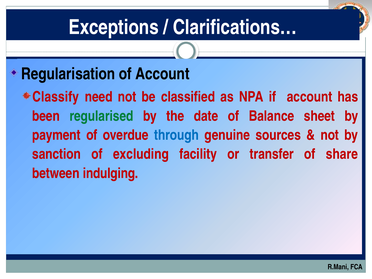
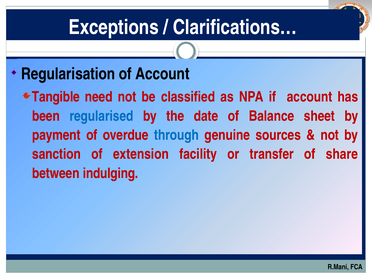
Classify: Classify -> Tangible (56, 97)
regularised colour: green -> blue (101, 116)
excluding: excluding -> extension (141, 154)
